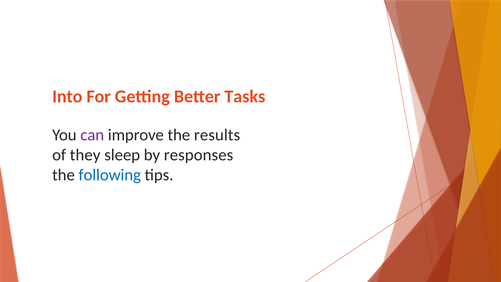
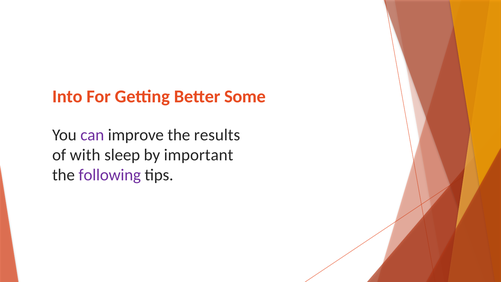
Tasks: Tasks -> Some (245, 96)
they: they -> with (85, 155)
responses: responses -> important (199, 155)
following colour: blue -> purple (110, 175)
